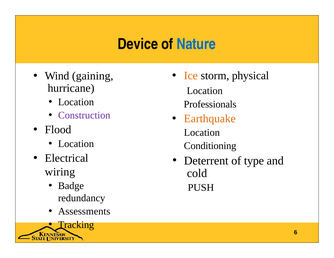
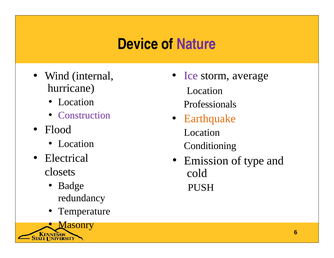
Nature colour: blue -> purple (196, 44)
Ice colour: orange -> purple (191, 76)
physical: physical -> average (250, 76)
gaining: gaining -> internal (93, 76)
Deterrent: Deterrent -> Emission (206, 161)
wiring: wiring -> closets (60, 172)
Assessments: Assessments -> Temperature (84, 211)
Tracking: Tracking -> Masonry (76, 225)
